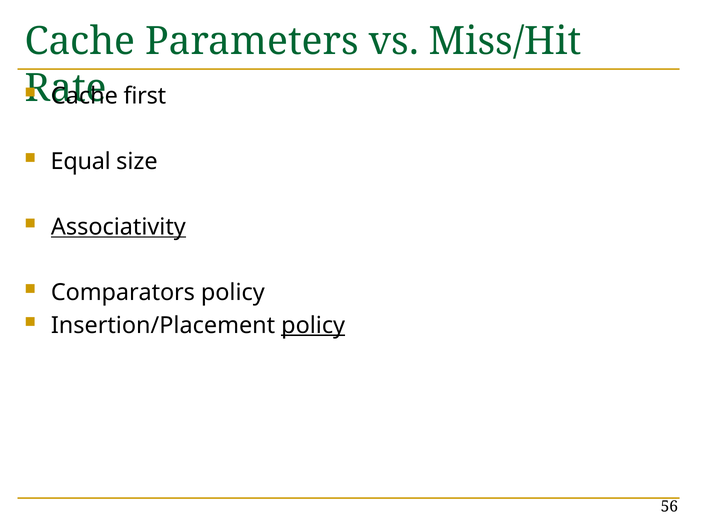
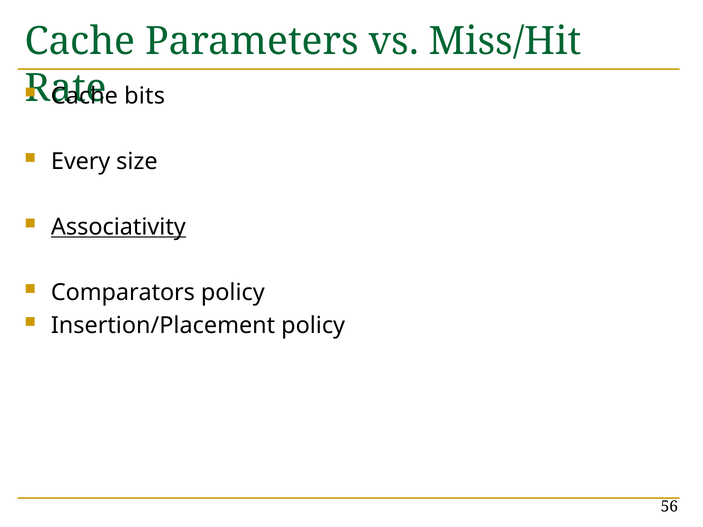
first: first -> bits (145, 96)
Equal: Equal -> Every (81, 161)
policy underline: present -> none (313, 325)
